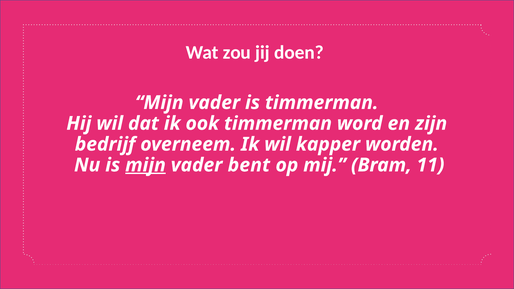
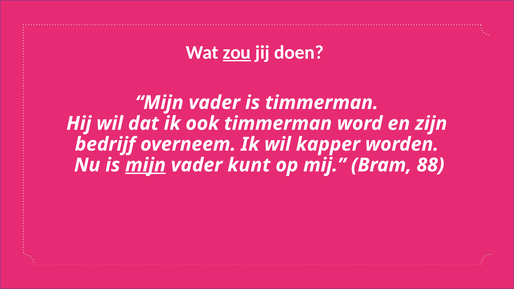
zou underline: none -> present (237, 52)
bent: bent -> kunt (249, 165)
11: 11 -> 88 (430, 165)
